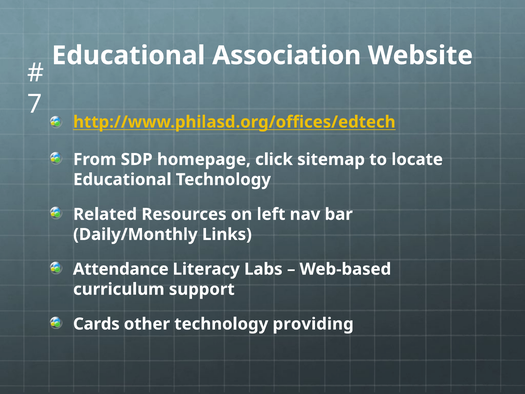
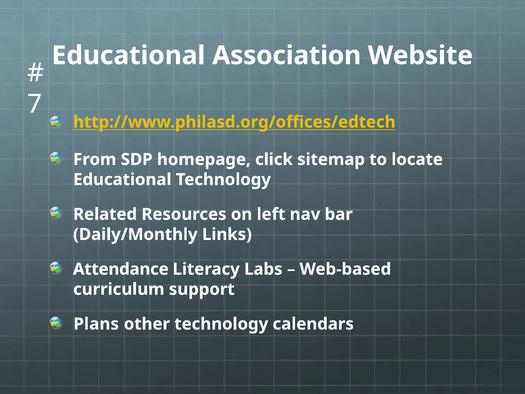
Cards: Cards -> Plans (96, 324)
providing: providing -> calendars (313, 324)
